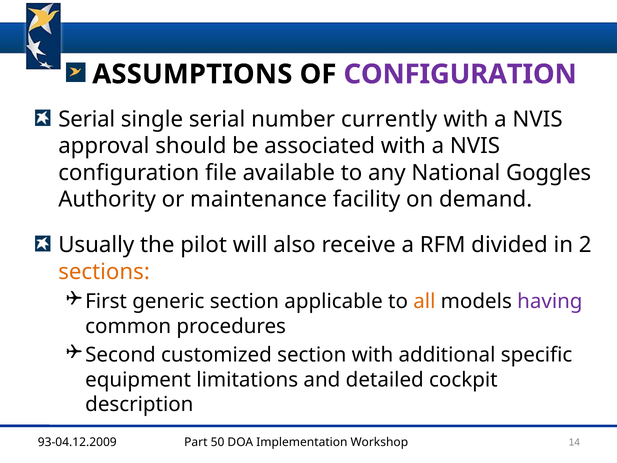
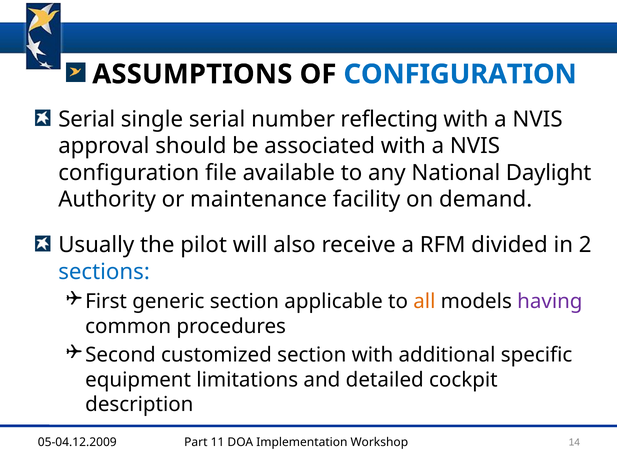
CONFIGURATION colour: purple -> blue (460, 74)
currently: currently -> reflecting (389, 119)
Goggles: Goggles -> Daylight (549, 173)
sections colour: orange -> blue (104, 272)
93-04.12.2009: 93-04.12.2009 -> 05-04.12.2009 (77, 442)
50: 50 -> 11 (218, 442)
